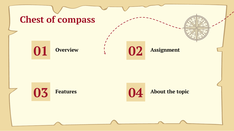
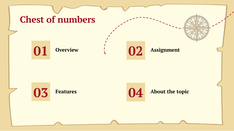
compass: compass -> numbers (76, 20)
